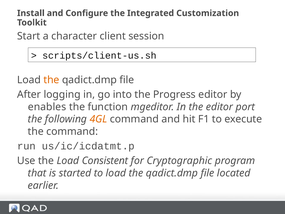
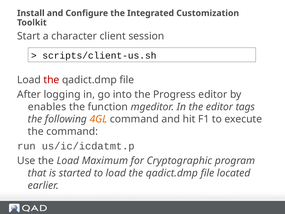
the colour: orange -> red (51, 80)
port: port -> tags (245, 107)
Consistent: Consistent -> Maximum (105, 161)
